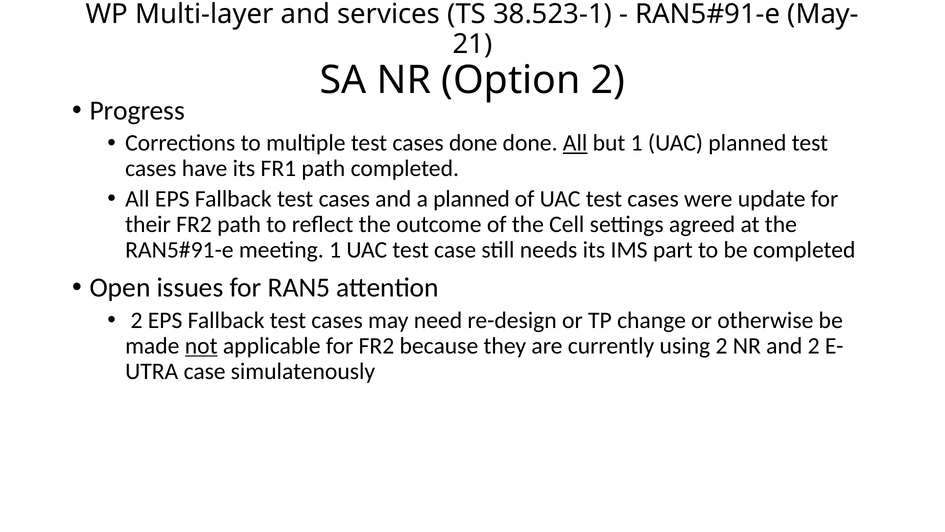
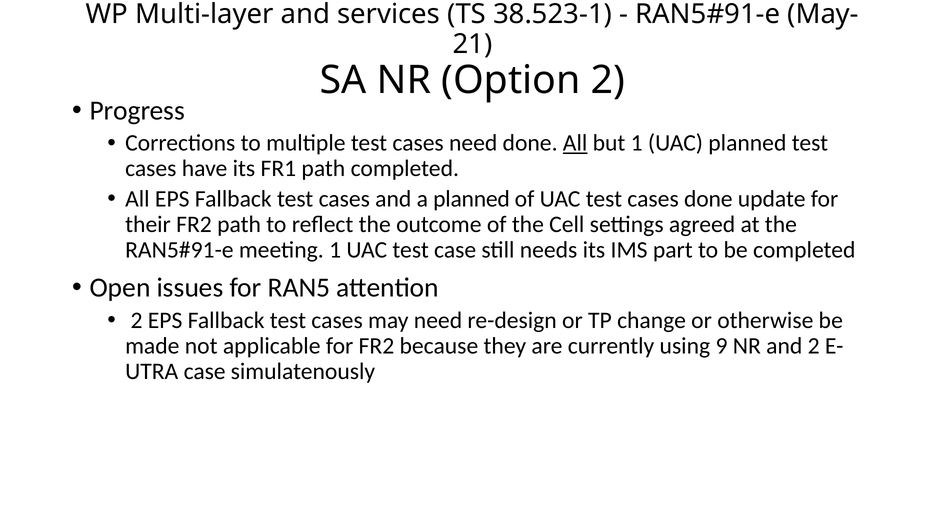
cases done: done -> need (473, 143)
cases were: were -> done (708, 199)
not underline: present -> none (201, 346)
using 2: 2 -> 9 (722, 346)
